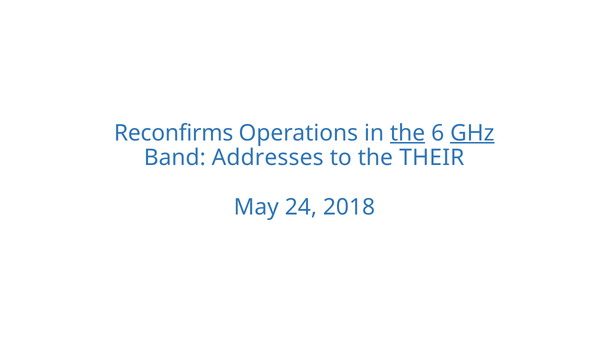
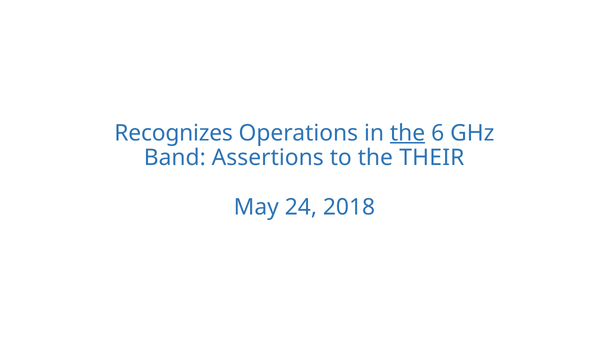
Reconfirms: Reconfirms -> Recognizes (174, 133)
GHz underline: present -> none (472, 133)
Addresses: Addresses -> Assertions (268, 157)
